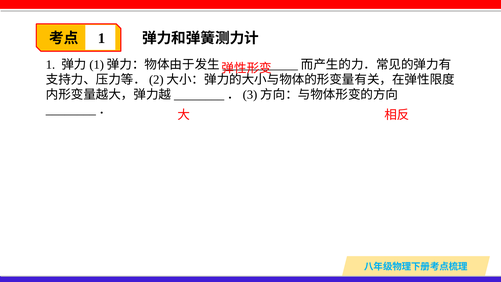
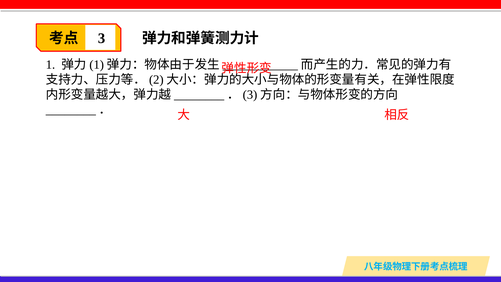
1: 1 -> 3 (101, 38)
